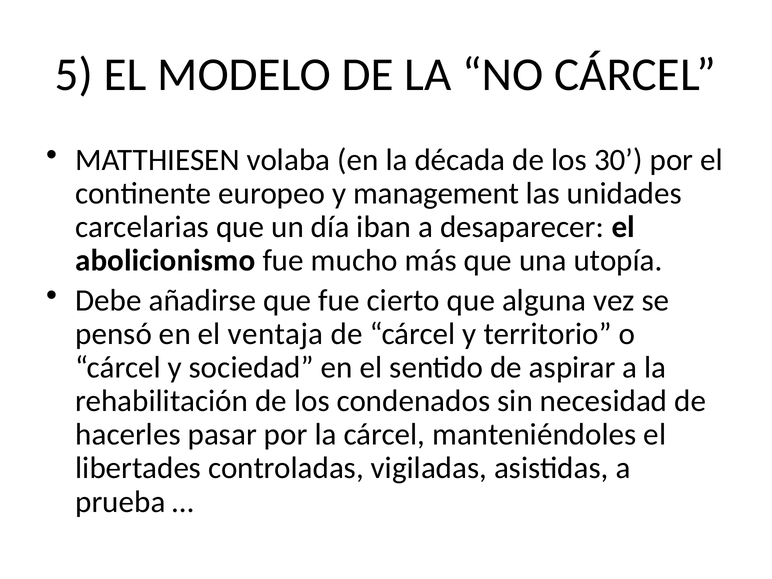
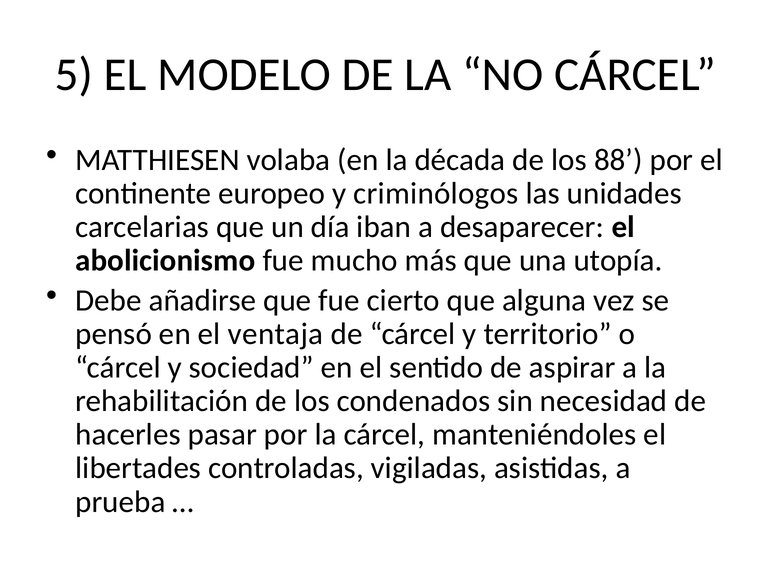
30: 30 -> 88 (618, 160)
management: management -> criminólogos (436, 193)
